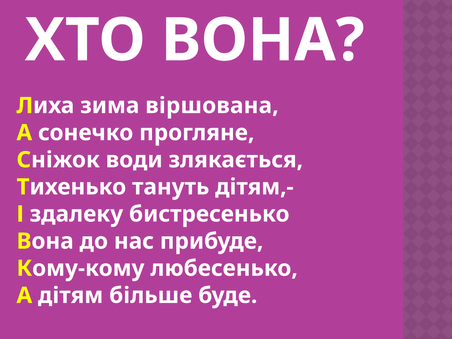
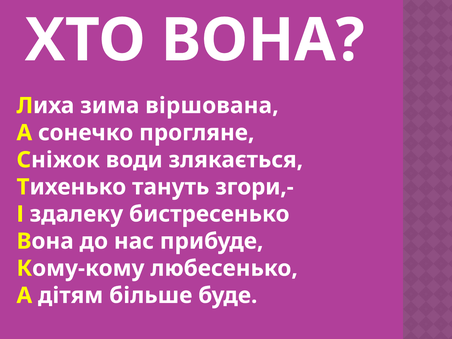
дітям,-: дітям,- -> згори,- (255, 187)
